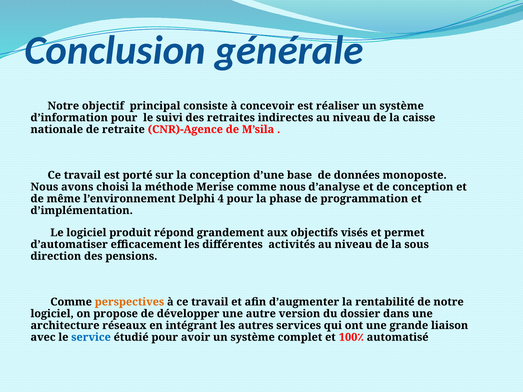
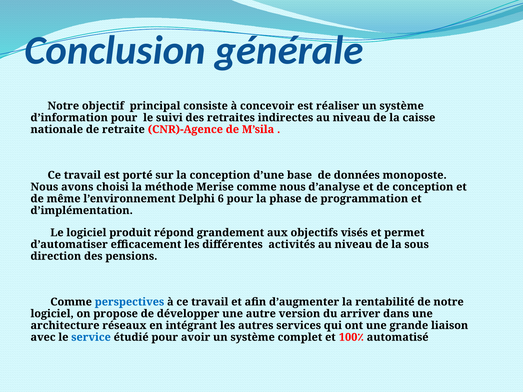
4: 4 -> 6 (221, 199)
perspectives colour: orange -> blue (129, 302)
dossier: dossier -> arriver (360, 314)
